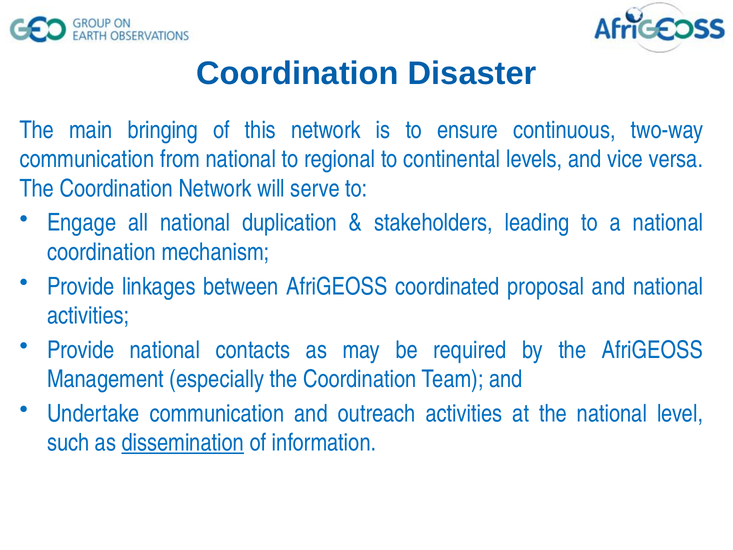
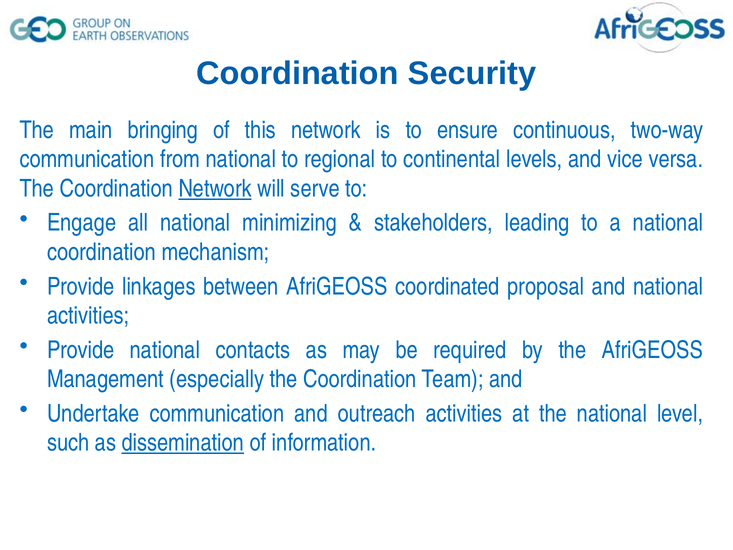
Disaster: Disaster -> Security (472, 74)
Network underline: none -> present (215, 189)
duplication: duplication -> minimizing (290, 223)
